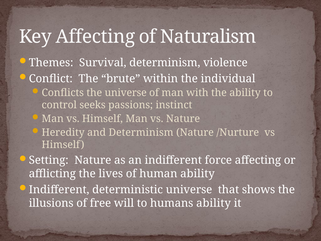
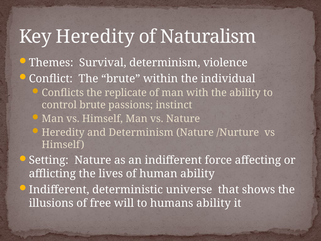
Key Affecting: Affecting -> Heredity (95, 37)
the universe: universe -> replicate (126, 93)
control seeks: seeks -> brute (93, 105)
